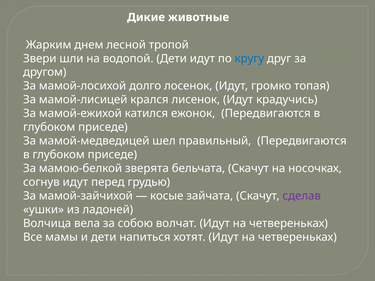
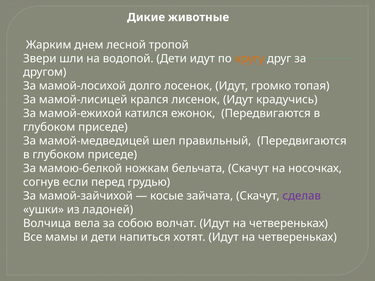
кругу colour: blue -> orange (249, 59)
зверята: зверята -> ножкам (147, 168)
согнув идут: идут -> если (75, 182)
